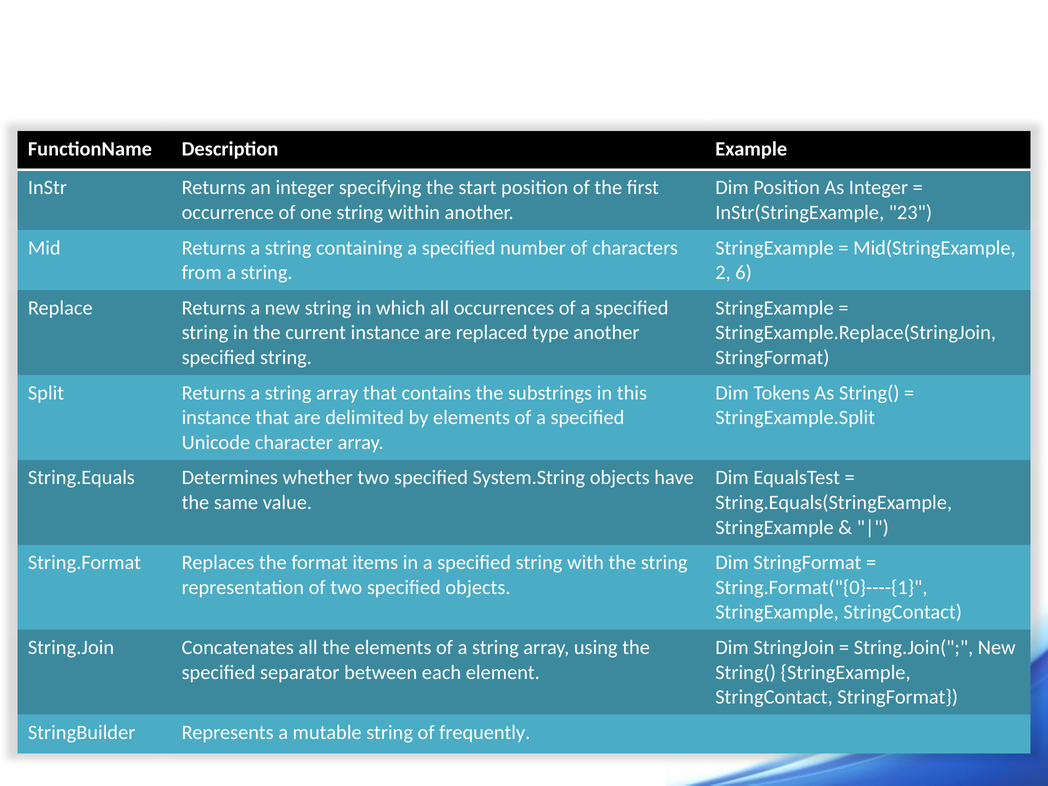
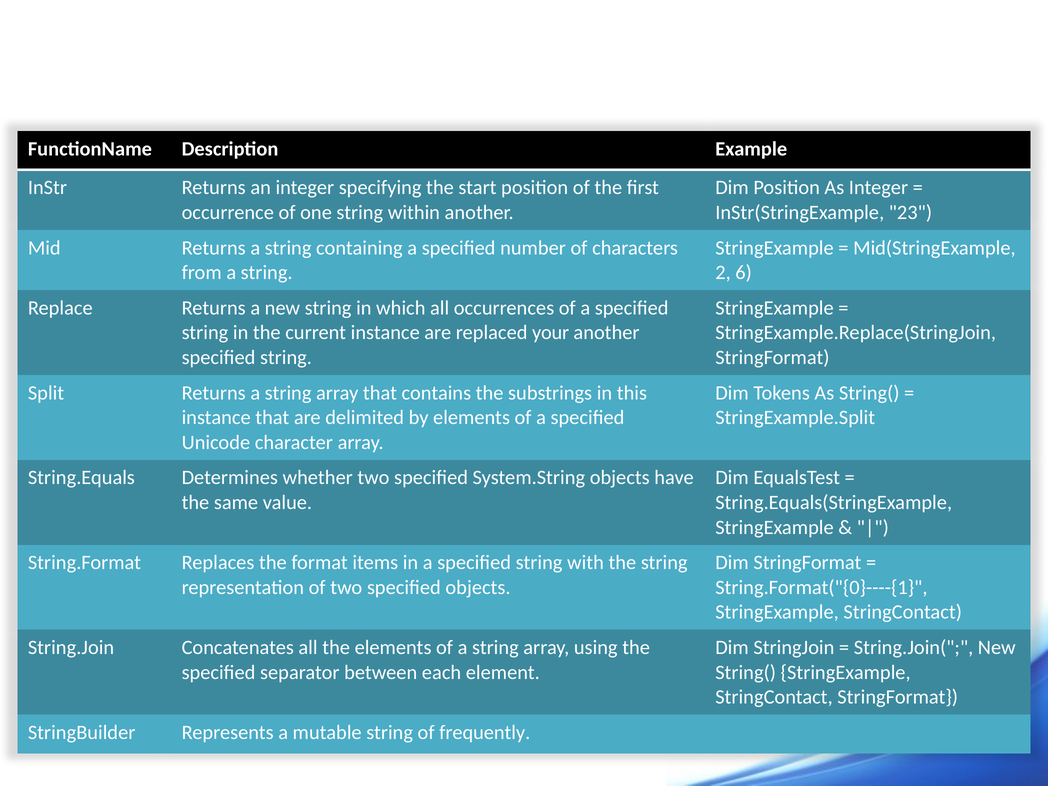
type: type -> your (551, 333)
